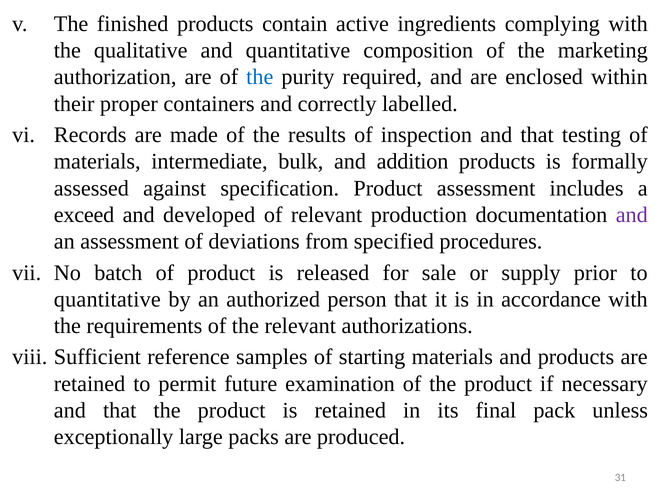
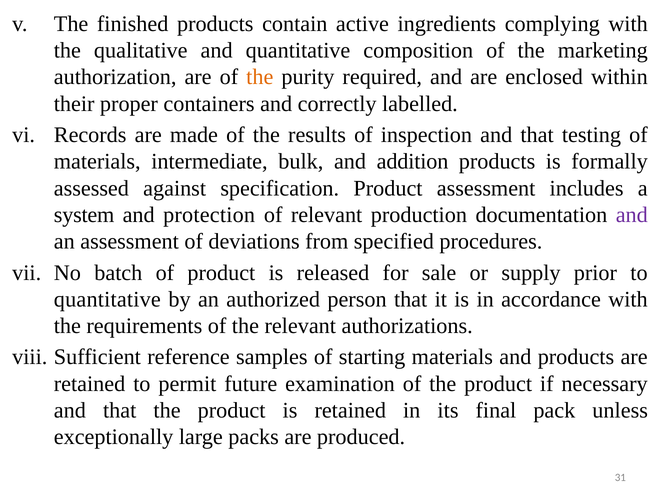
the colour: blue -> orange (260, 77)
exceed: exceed -> system (84, 215)
developed: developed -> protection (209, 215)
